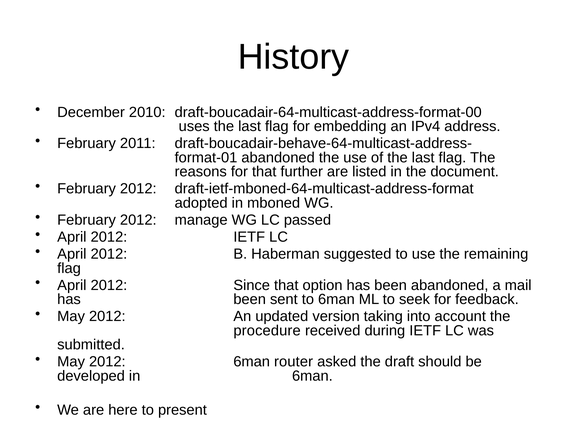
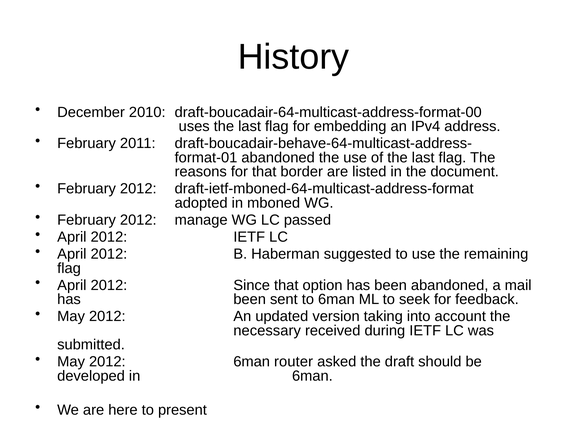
further: further -> border (302, 171)
procedure: procedure -> necessary (267, 330)
